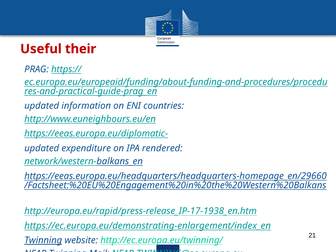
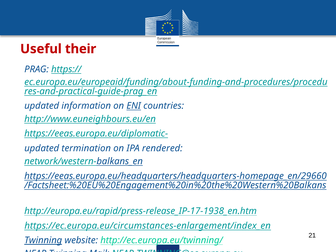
ENI underline: none -> present (134, 106)
expenditure: expenditure -> termination (86, 148)
https://ec.europa.eu/demonstrating-enlargement/index_en: https://ec.europa.eu/demonstrating-enlargement/index_en -> https://ec.europa.eu/circumstances-enlargement/index_en (148, 226)
